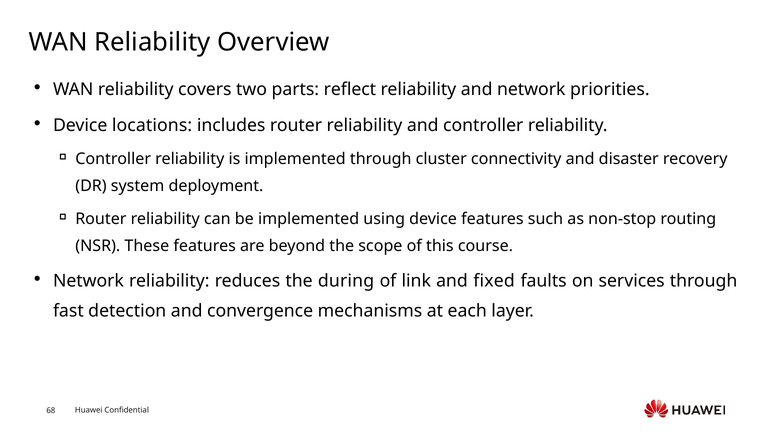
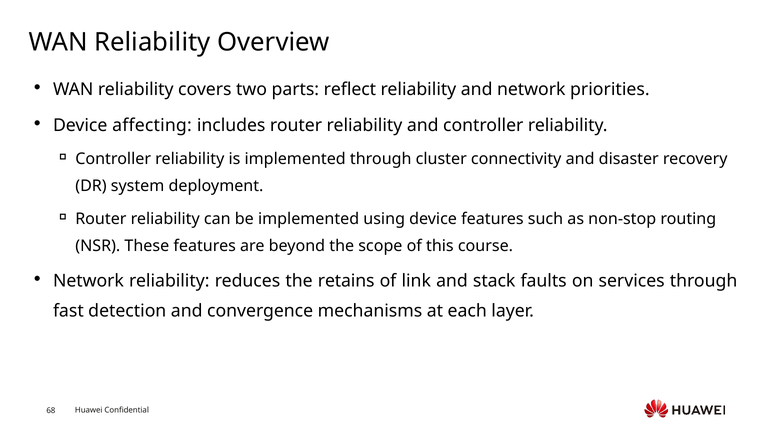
locations: locations -> affecting (152, 125)
during: during -> retains (346, 281)
fixed: fixed -> stack (494, 281)
